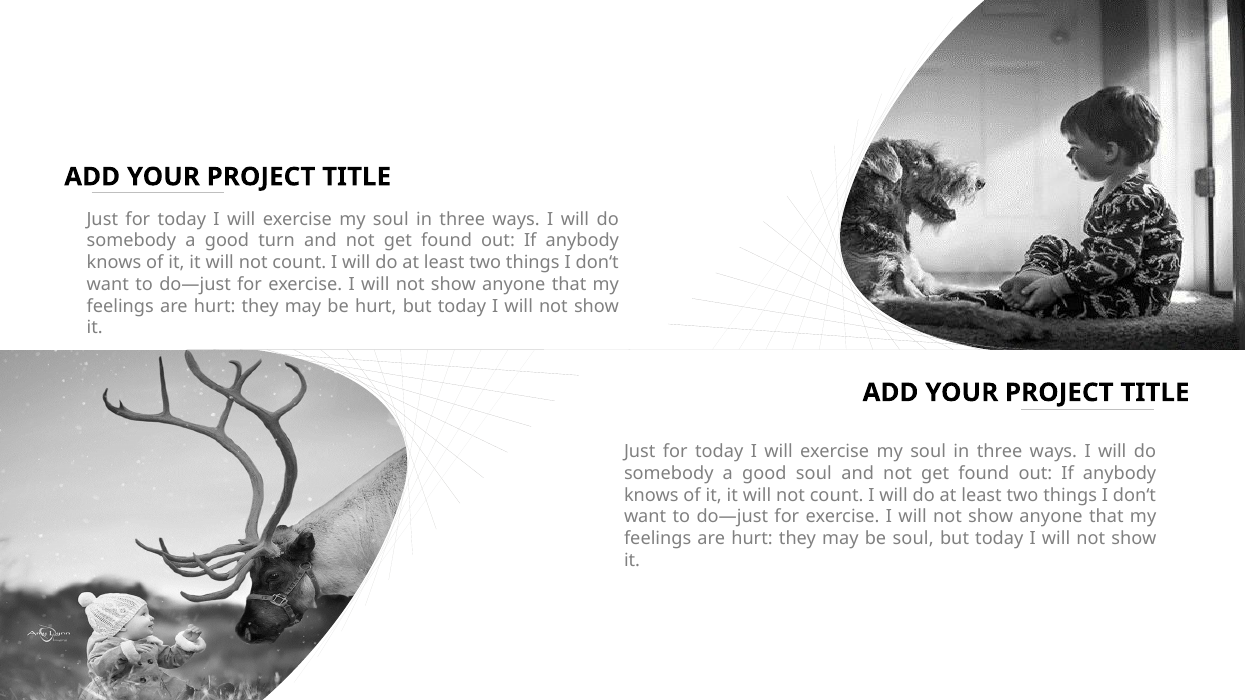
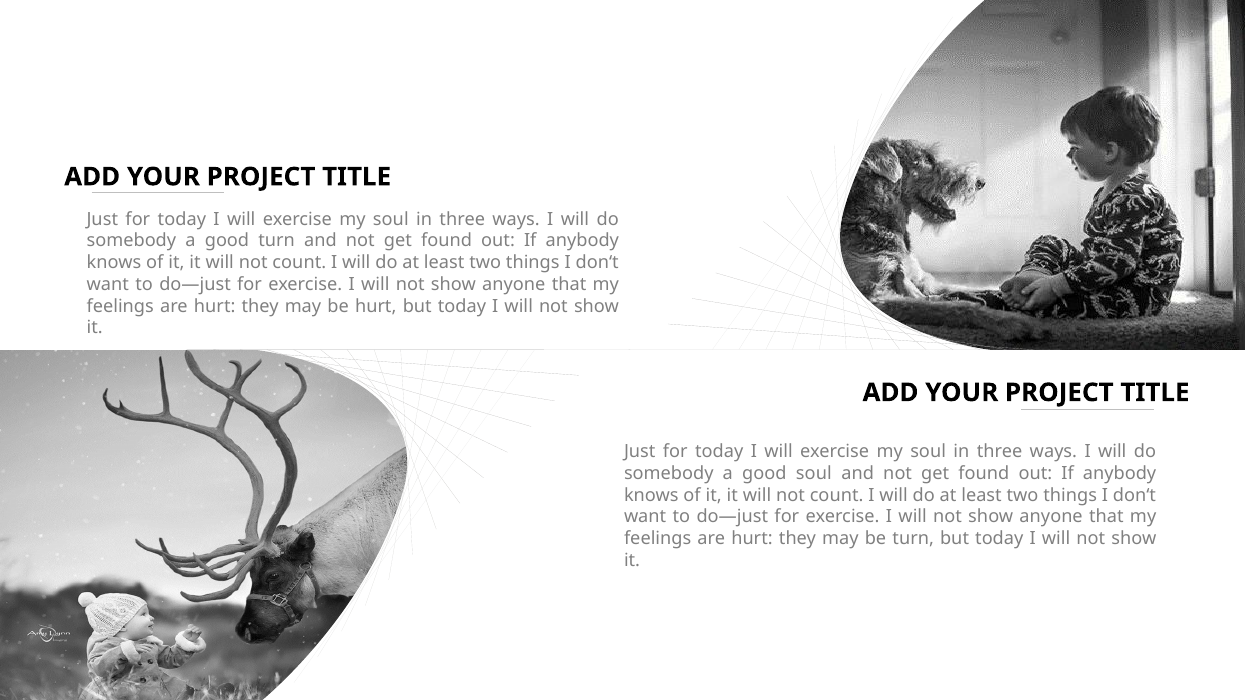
be soul: soul -> turn (913, 539)
